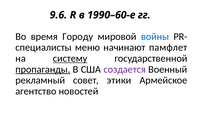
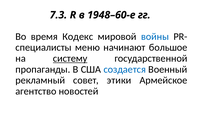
9.6: 9.6 -> 7.3 (58, 15)
1990–60-е: 1990–60-е -> 1948–60-е (111, 15)
Городу: Городу -> Кодекс (78, 37)
памфлет: памфлет -> большое (168, 48)
пропаганды underline: present -> none (43, 69)
создается colour: purple -> blue (125, 69)
